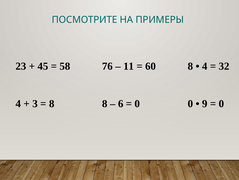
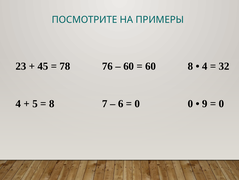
58: 58 -> 78 (65, 66)
11: 11 -> 60 (129, 66)
3: 3 -> 5 (35, 103)
8 8: 8 -> 7 (105, 103)
